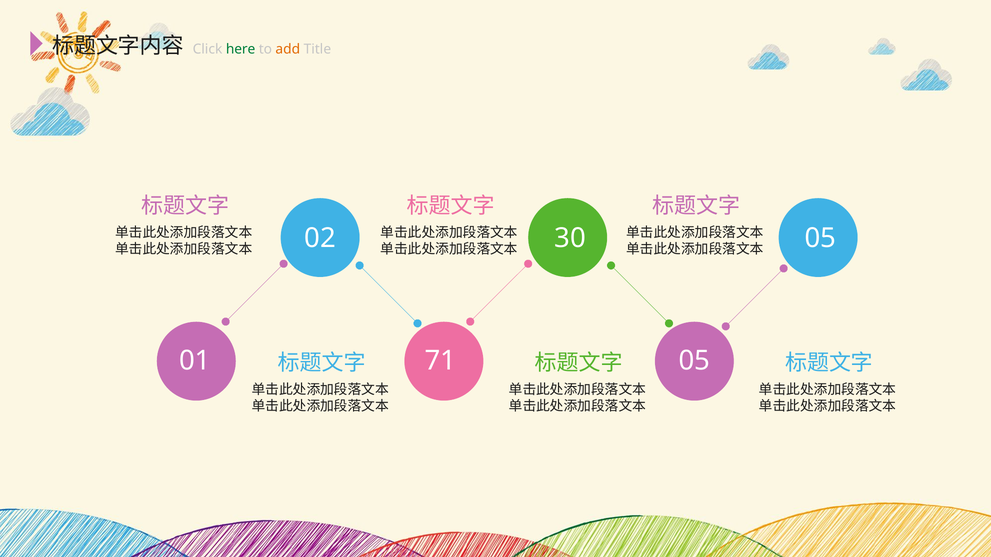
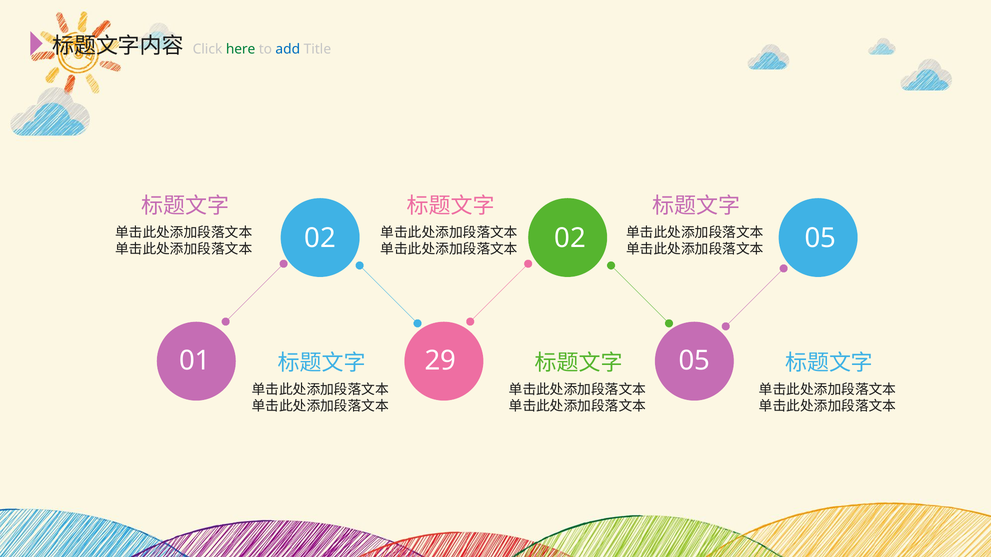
add colour: orange -> blue (288, 49)
02 30: 30 -> 02 (570, 238)
71: 71 -> 29 (440, 361)
